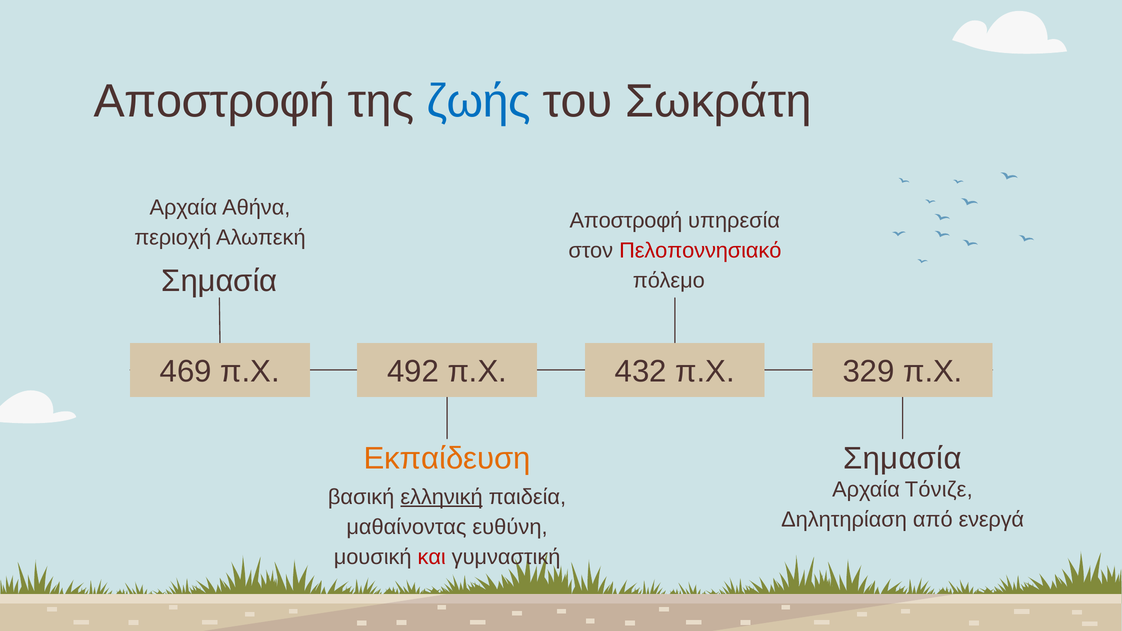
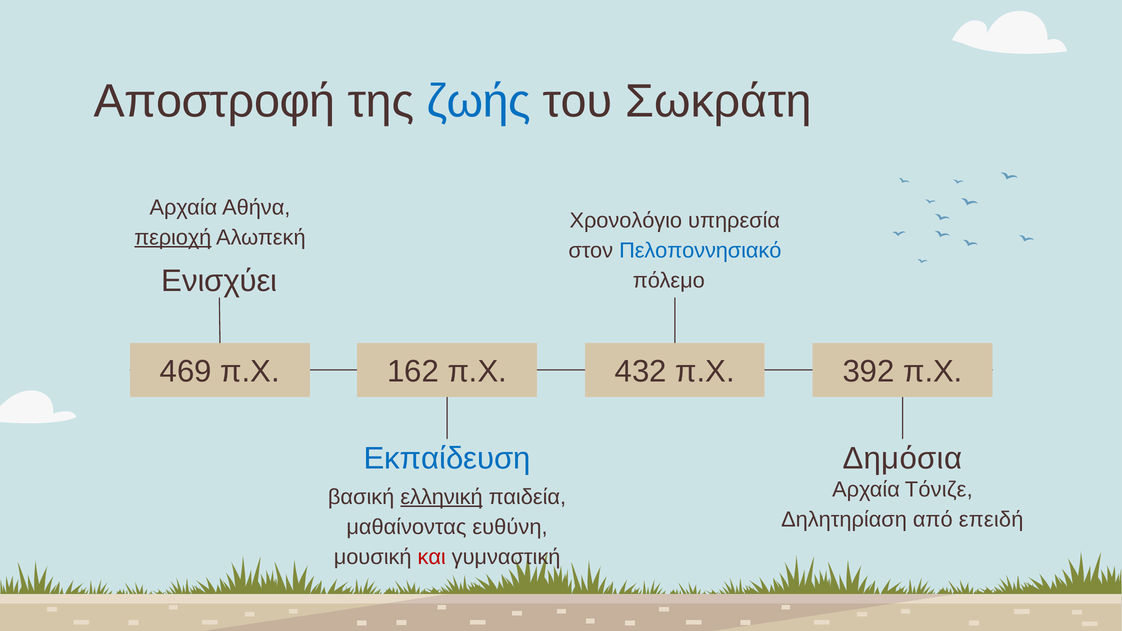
Αποστροφή: Αποστροφή -> Χρονολόγιο (626, 220)
περιοχή underline: none -> present (173, 238)
Πελοποννησιακό colour: red -> blue (700, 250)
Σημασία: Σημασία -> Ενισχύει (219, 281)
492: 492 -> 162 (413, 372)
329: 329 -> 392 (868, 372)
Εκπαίδευση colour: orange -> blue (447, 458)
Σημασία: Σημασία -> Δημόσια (902, 458)
ενεργά: ενεργά -> επειδή (991, 520)
